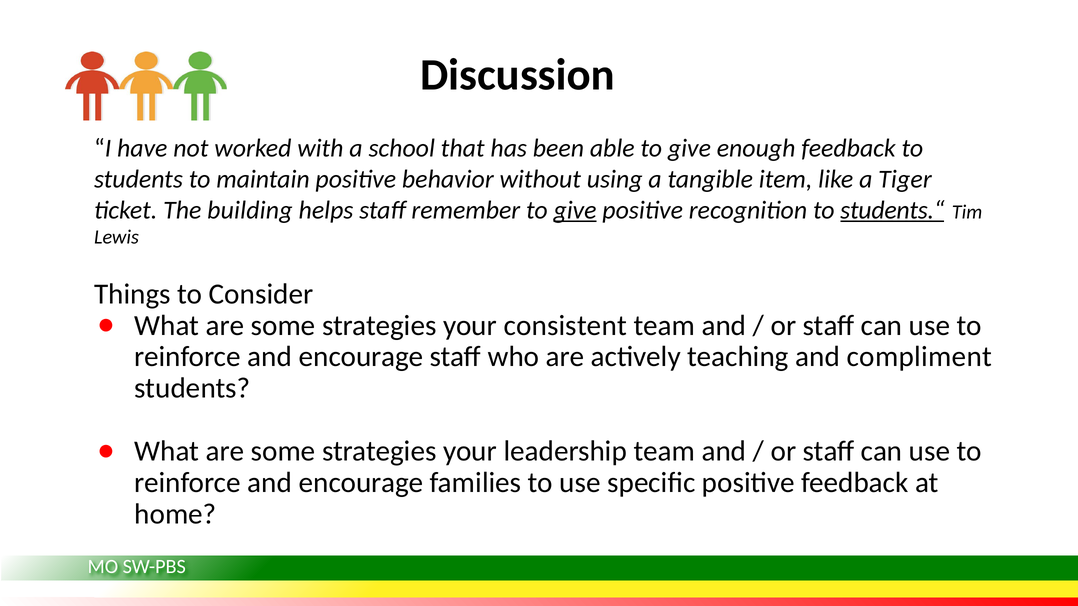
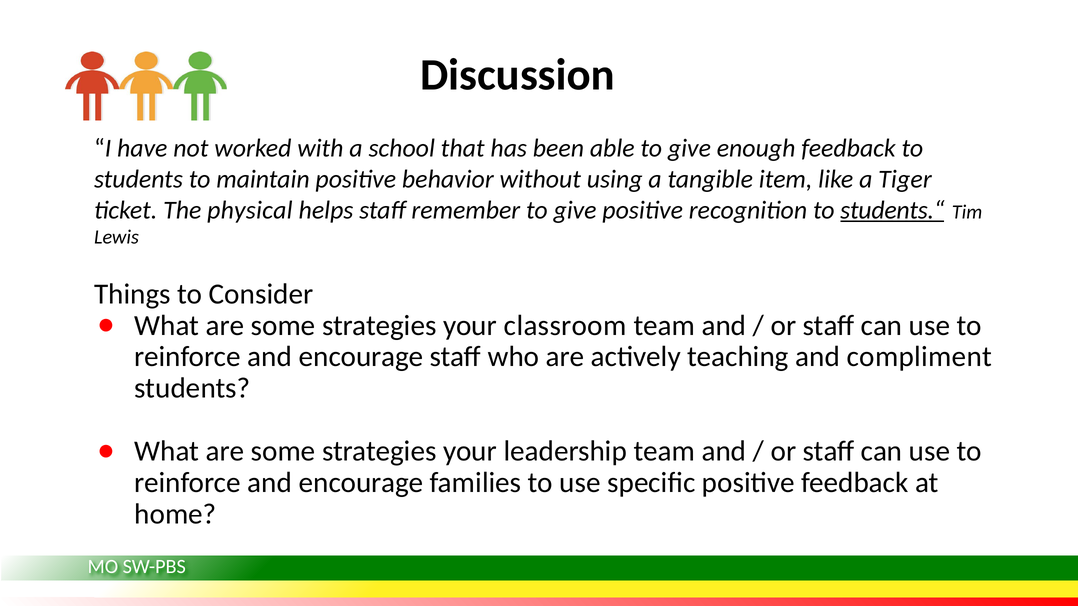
building: building -> physical (250, 210)
give underline: present -> none (575, 210)
consistent: consistent -> classroom (565, 326)
